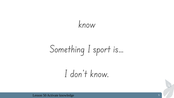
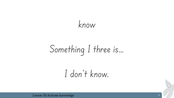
sport: sport -> three (102, 49)
